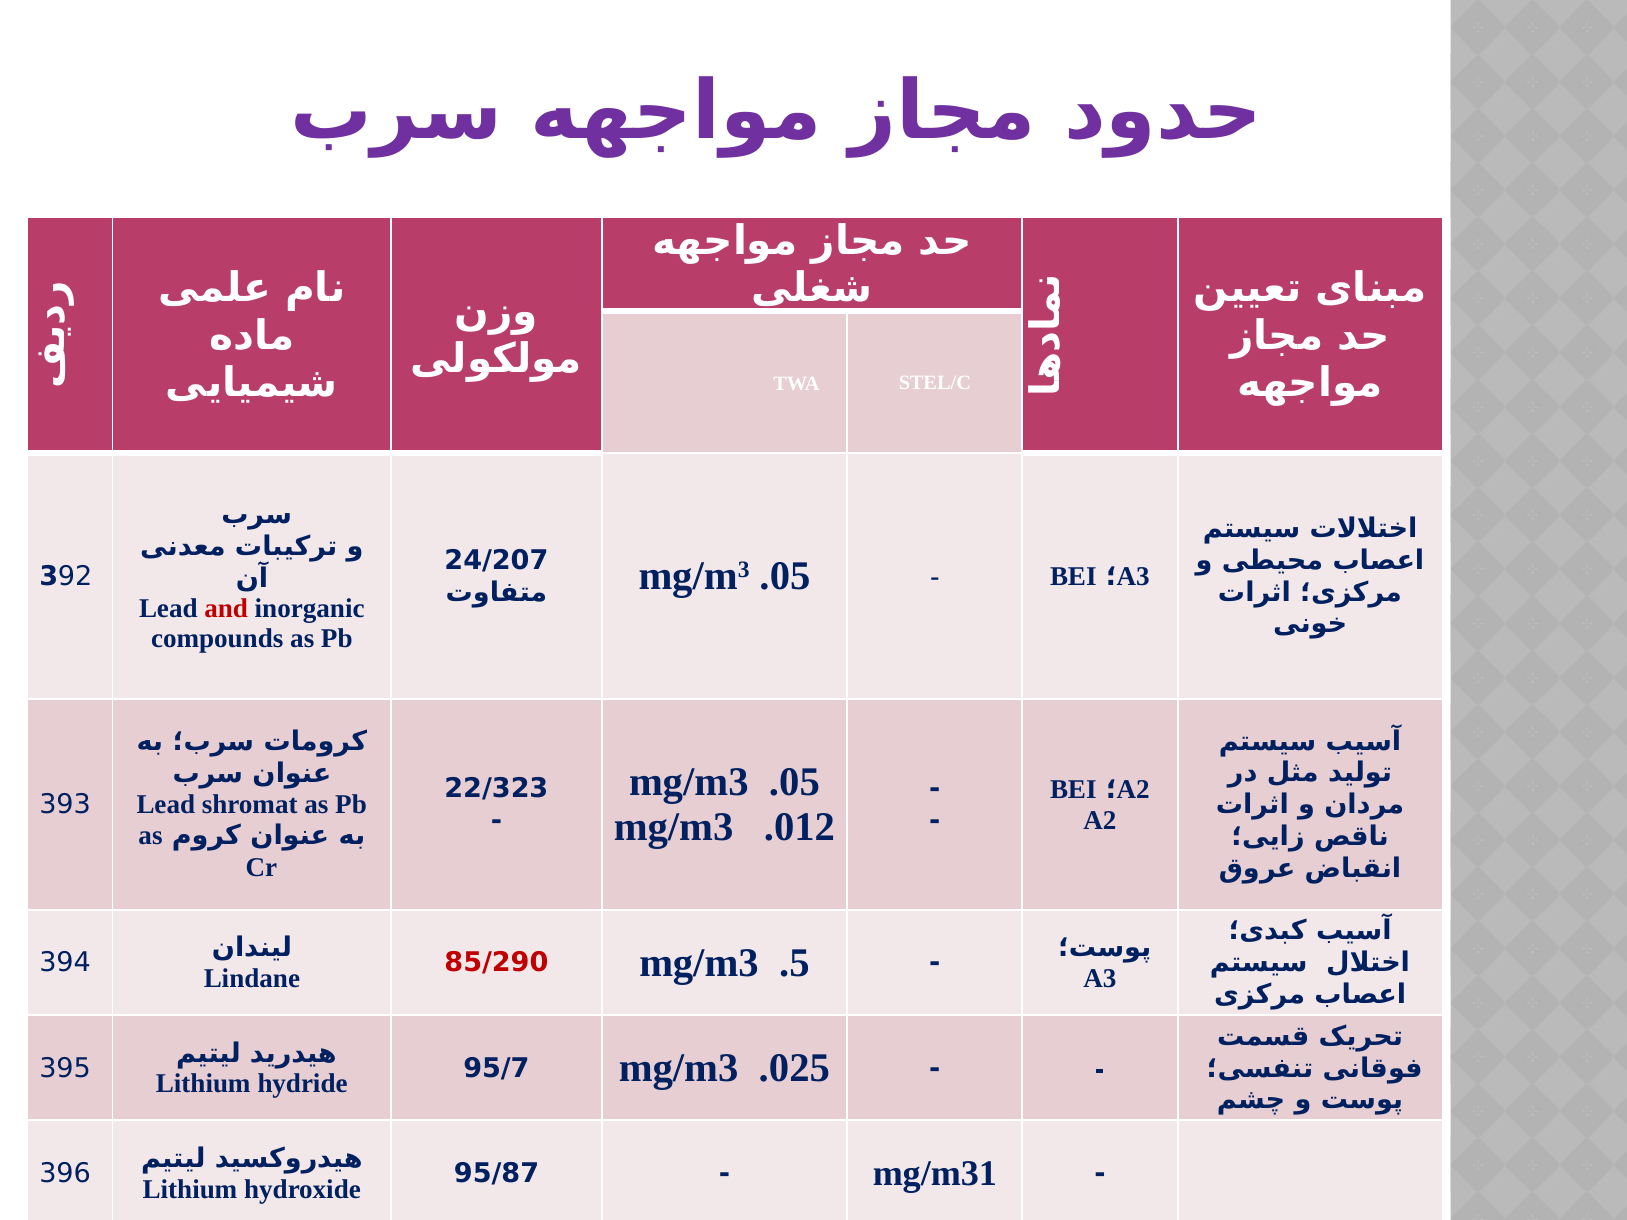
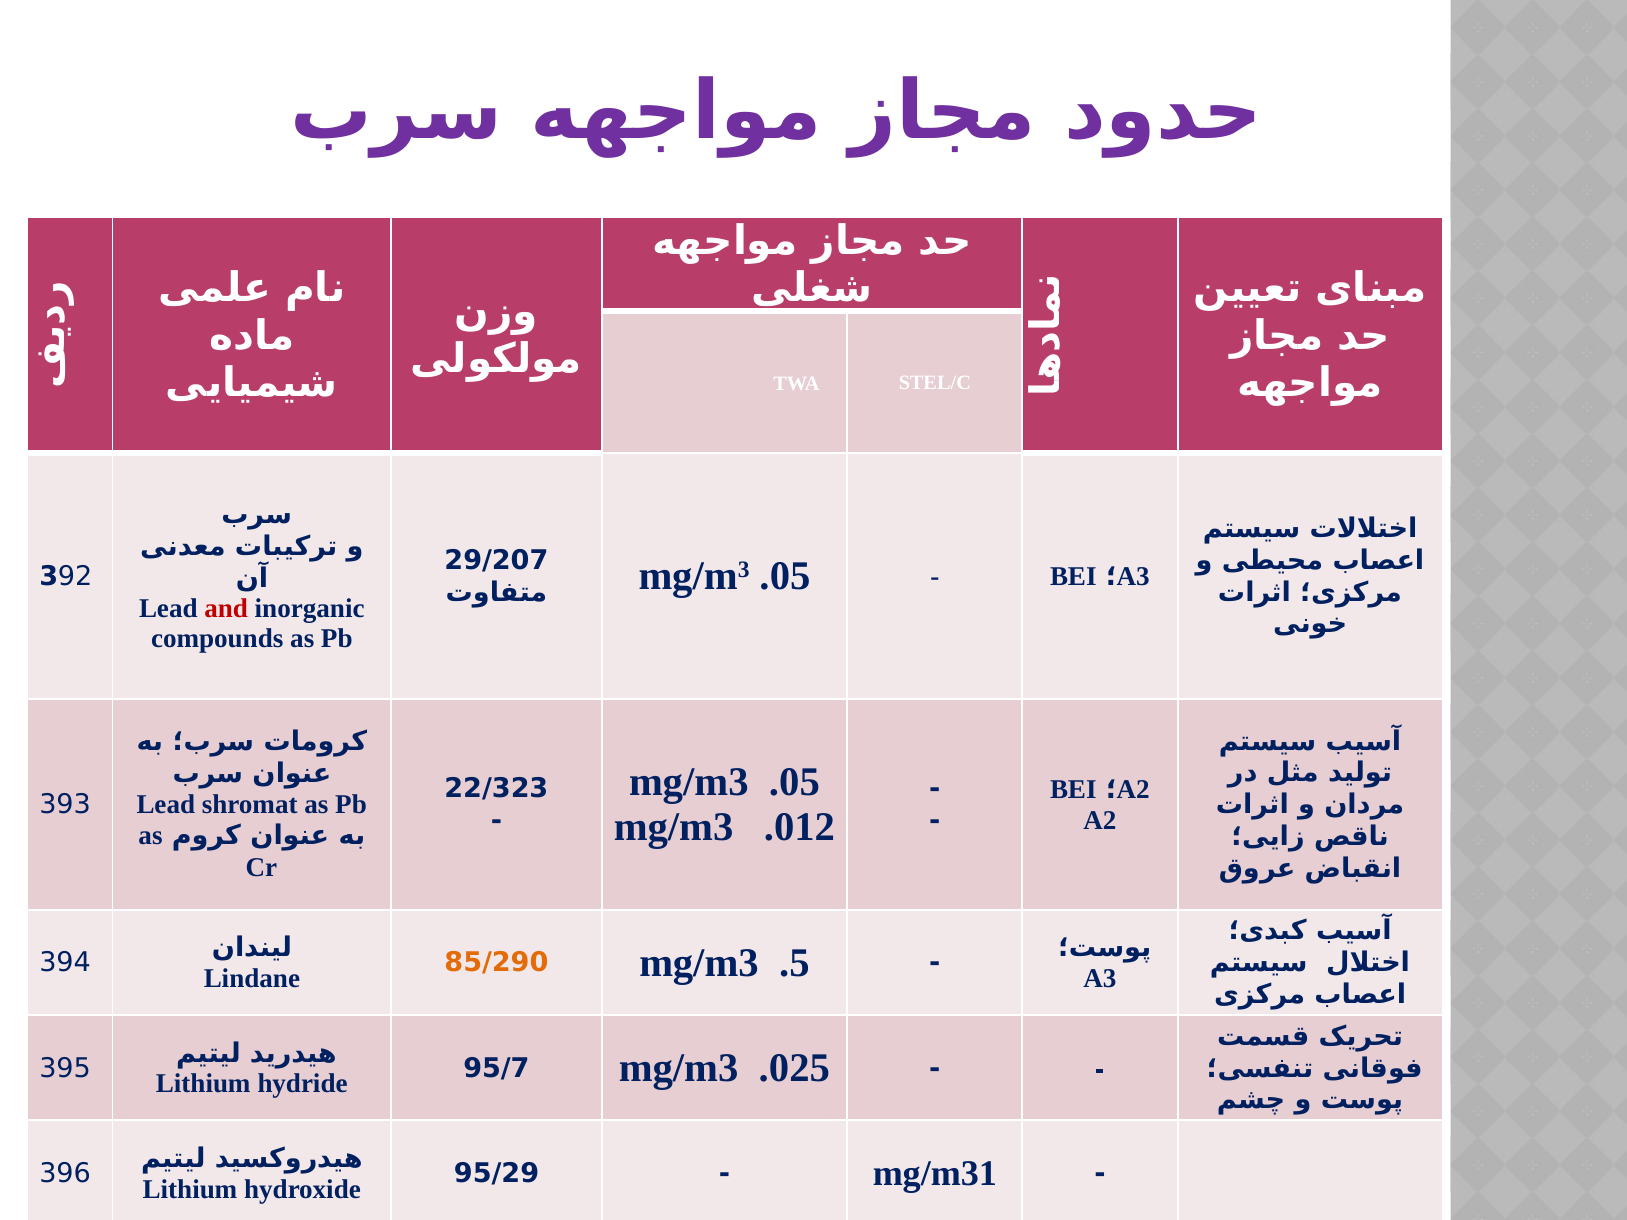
24/207: 24/207 -> 29/207 (496, 561)
85/290 colour: red -> orange (496, 963)
95/87: 95/87 -> 95/29 (497, 1174)
